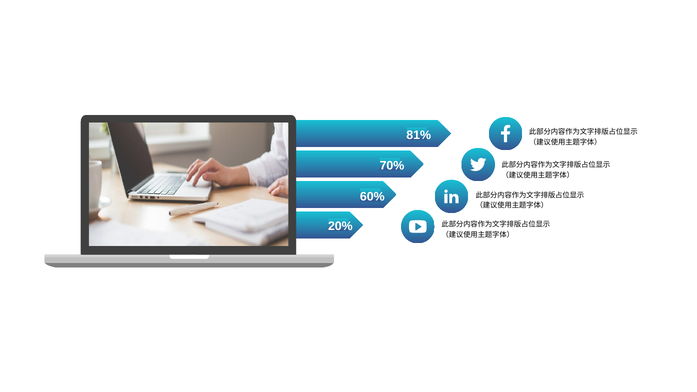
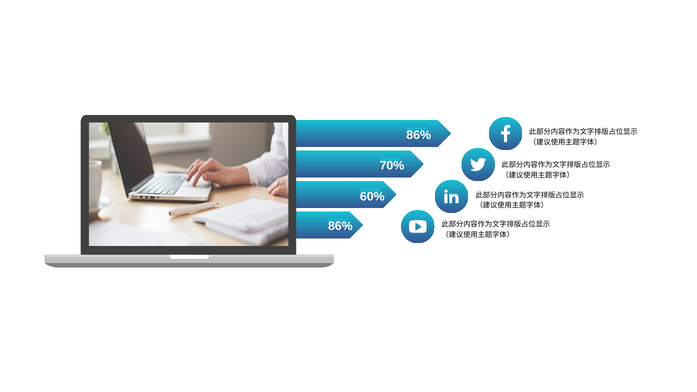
81%: 81% -> 86% (419, 135)
20%: 20% -> 86% (340, 226)
